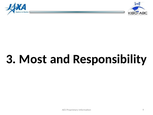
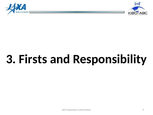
Most: Most -> Firsts (33, 59)
